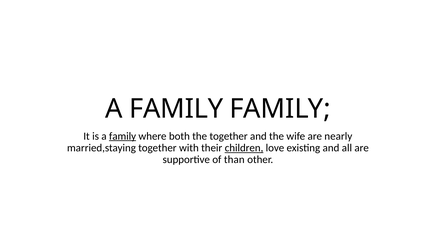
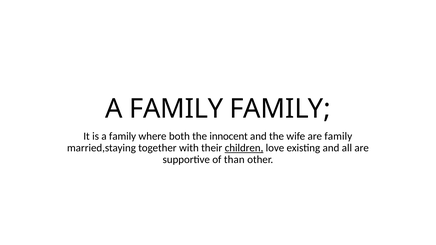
family underline: present -> none (123, 136)
the together: together -> innocent (229, 136)
are nearly: nearly -> family (338, 136)
